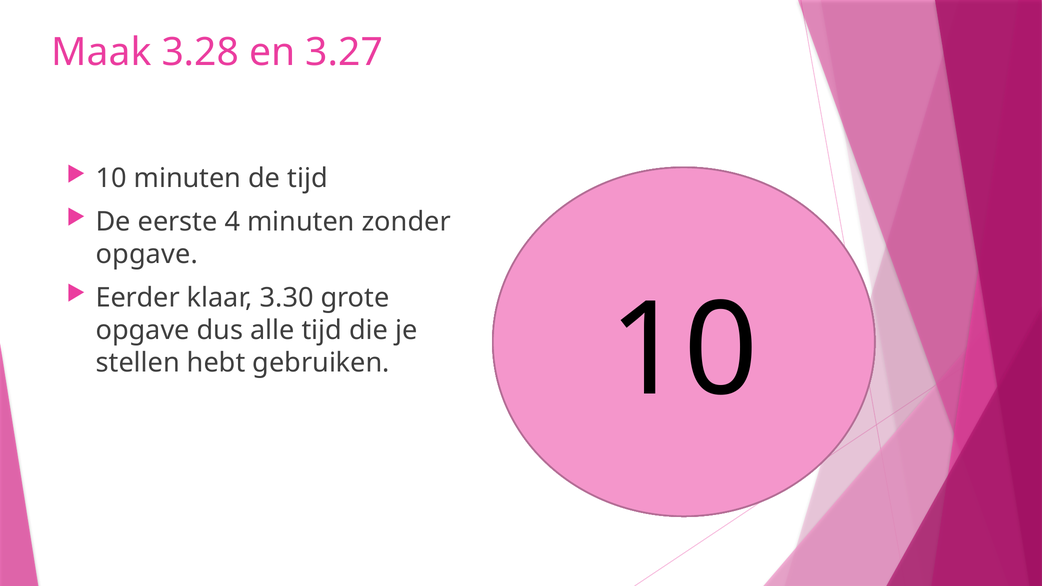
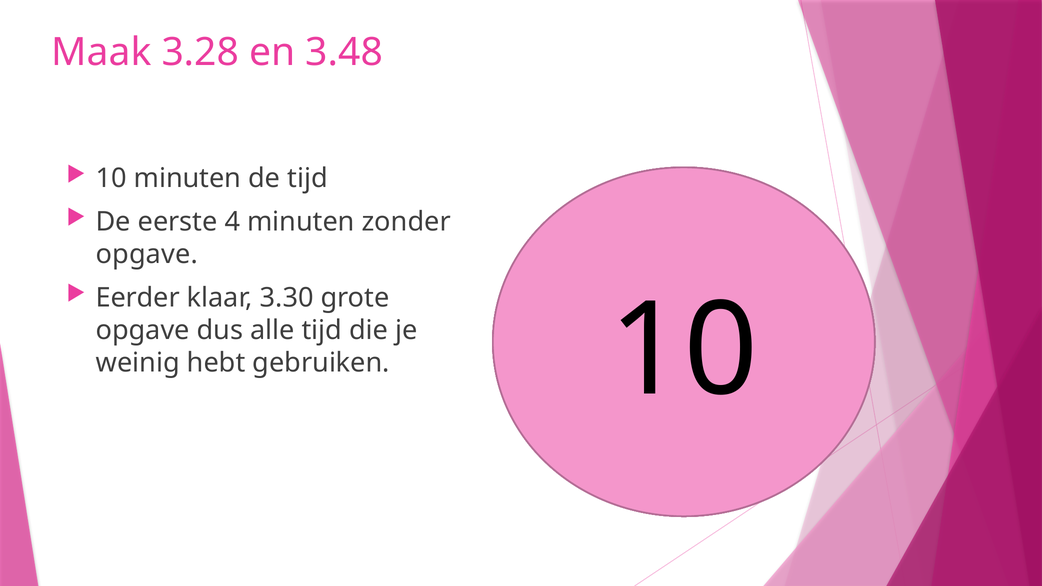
3.27: 3.27 -> 3.48 (344, 52)
stellen: stellen -> weinig (138, 363)
